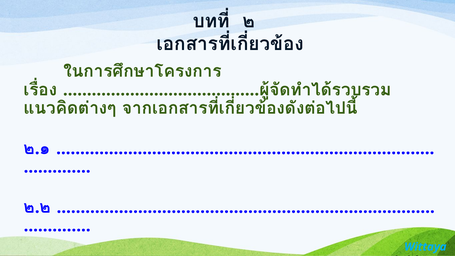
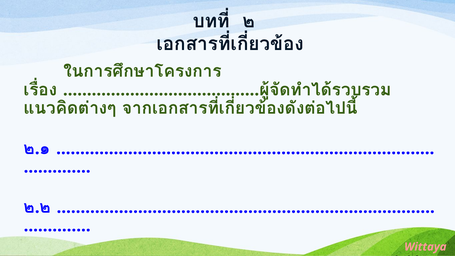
Wittaya colour: light blue -> pink (425, 247)
